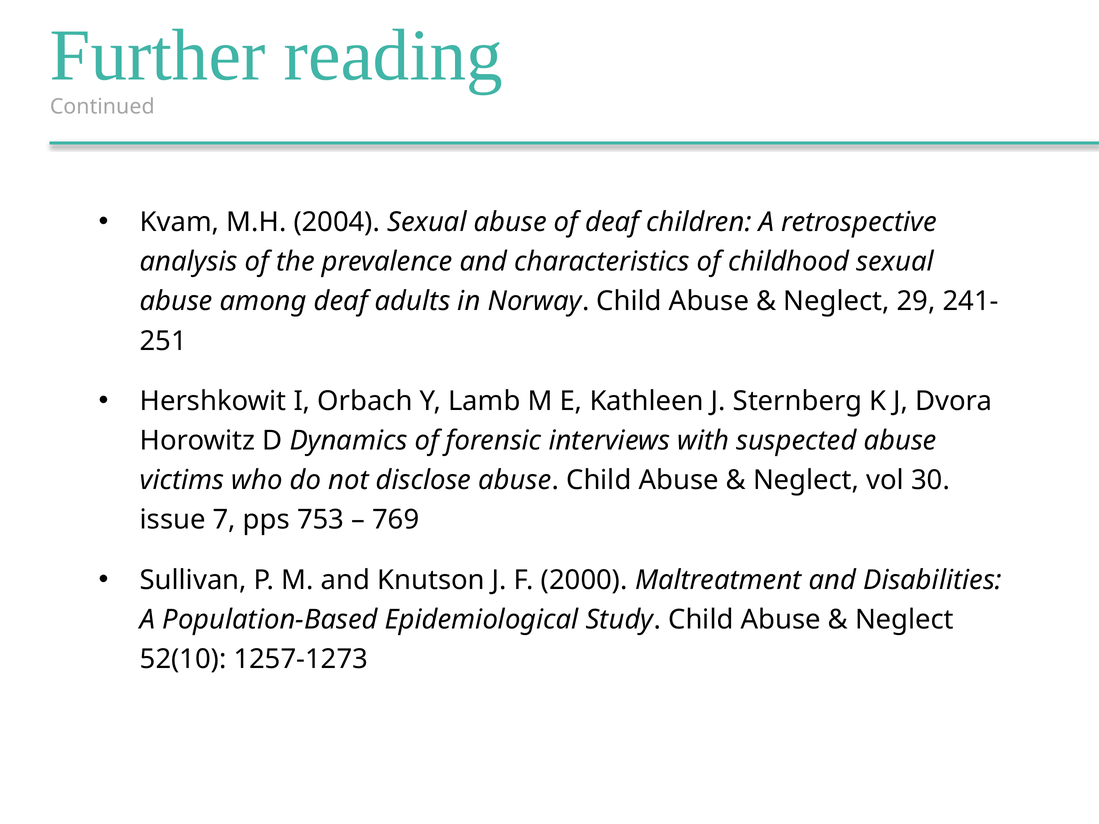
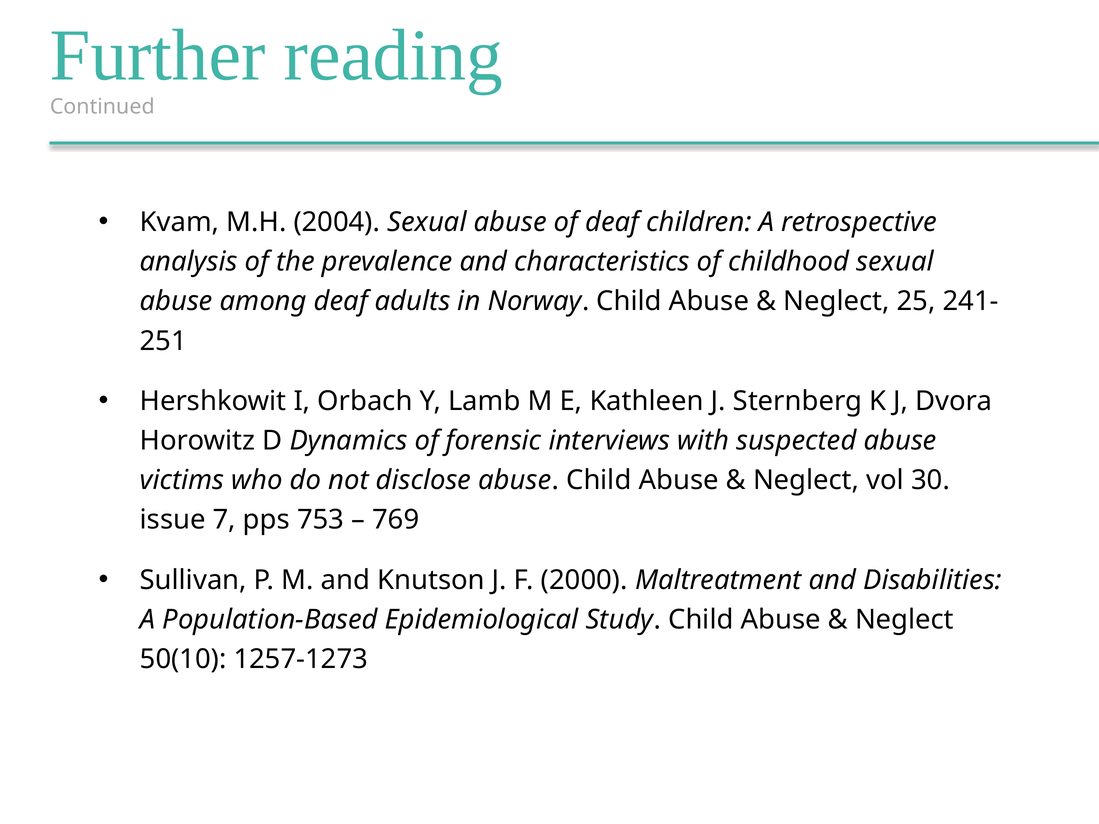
29: 29 -> 25 (916, 302)
52(10: 52(10 -> 50(10 (183, 659)
